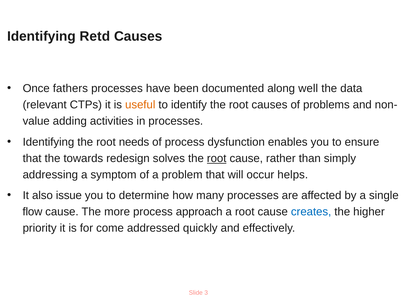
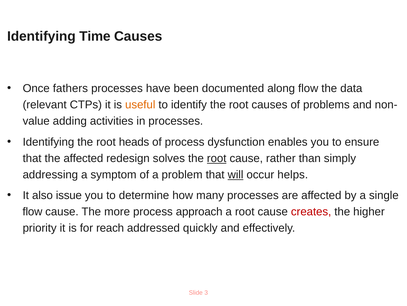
Retd: Retd -> Time (95, 36)
along well: well -> flow (308, 88)
needs: needs -> heads (134, 142)
the towards: towards -> affected (83, 158)
will underline: none -> present (236, 174)
creates colour: blue -> red (311, 211)
come: come -> reach (110, 228)
